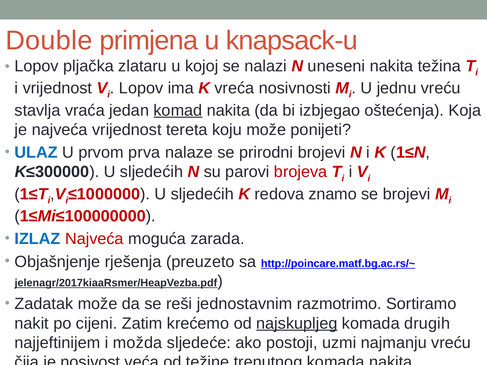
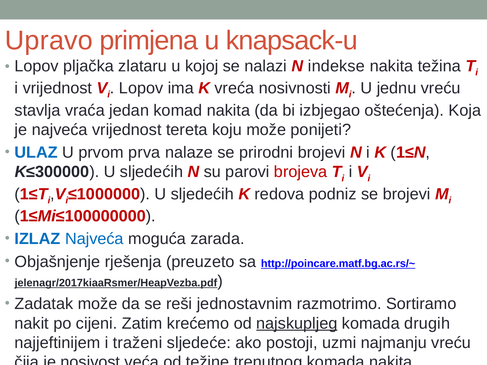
Double: Double -> Upravo (49, 40)
uneseni: uneseni -> indekse (336, 66)
komad underline: present -> none (178, 110)
znamo: znamo -> podniz (333, 194)
Najveća colour: red -> blue (94, 239)
možda: možda -> traženi (138, 343)
